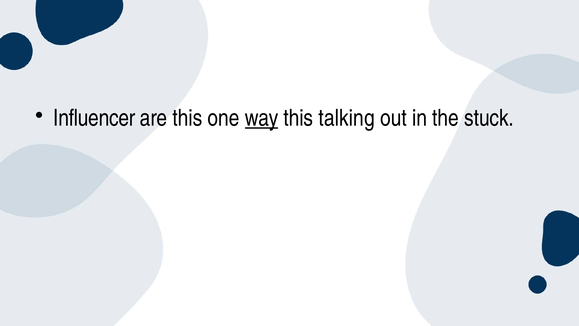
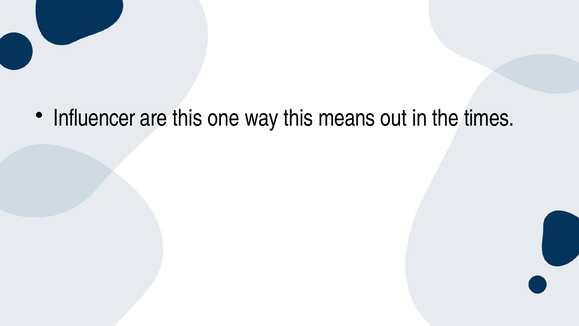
way underline: present -> none (262, 118)
talking: talking -> means (347, 118)
stuck: stuck -> times (489, 118)
